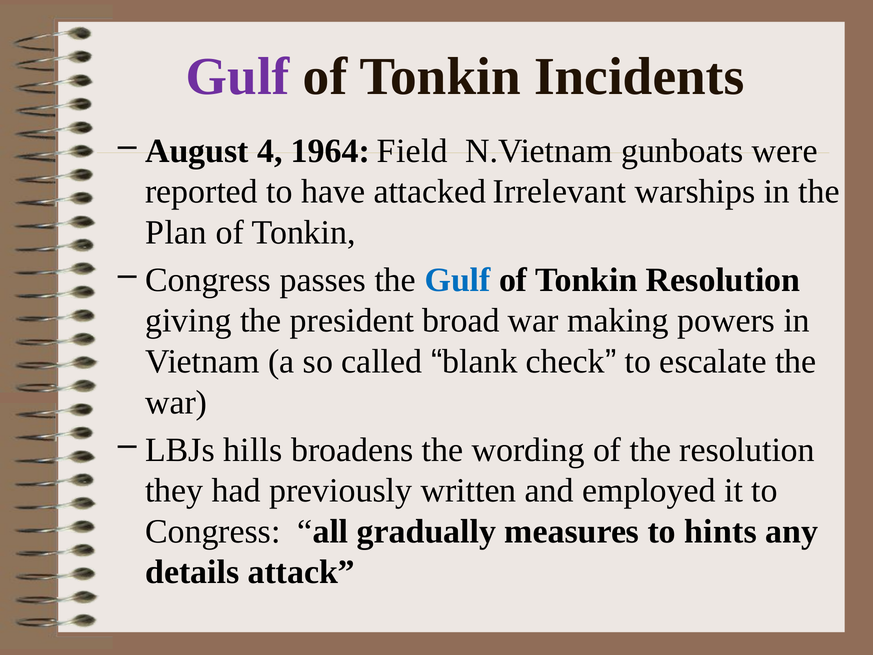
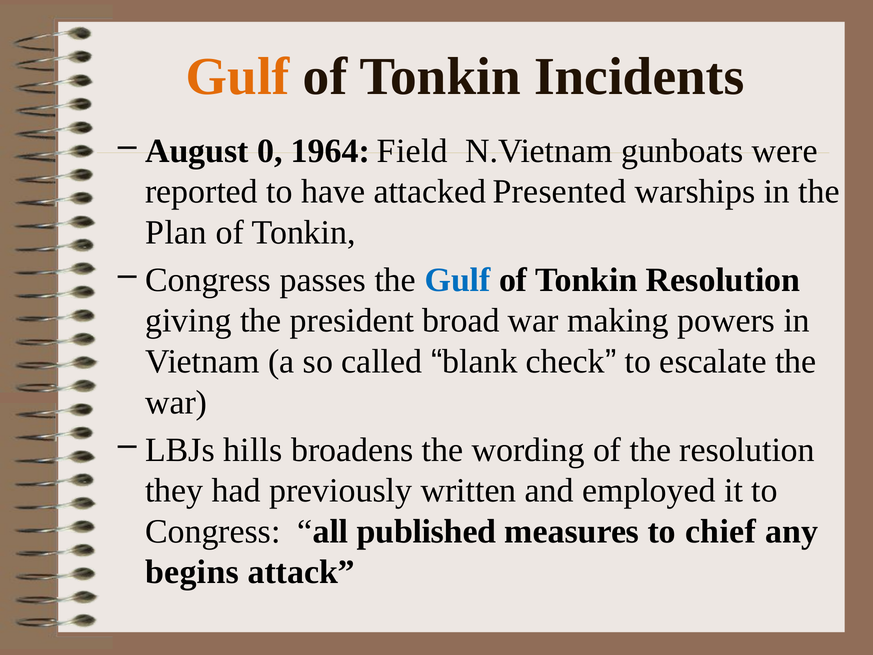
Gulf colour: purple -> orange (238, 76)
4: 4 -> 0 (270, 151)
Irrelevant: Irrelevant -> Presented (559, 192)
gradually: gradually -> published (426, 531)
hints: hints -> chief (721, 531)
details: details -> begins (192, 572)
